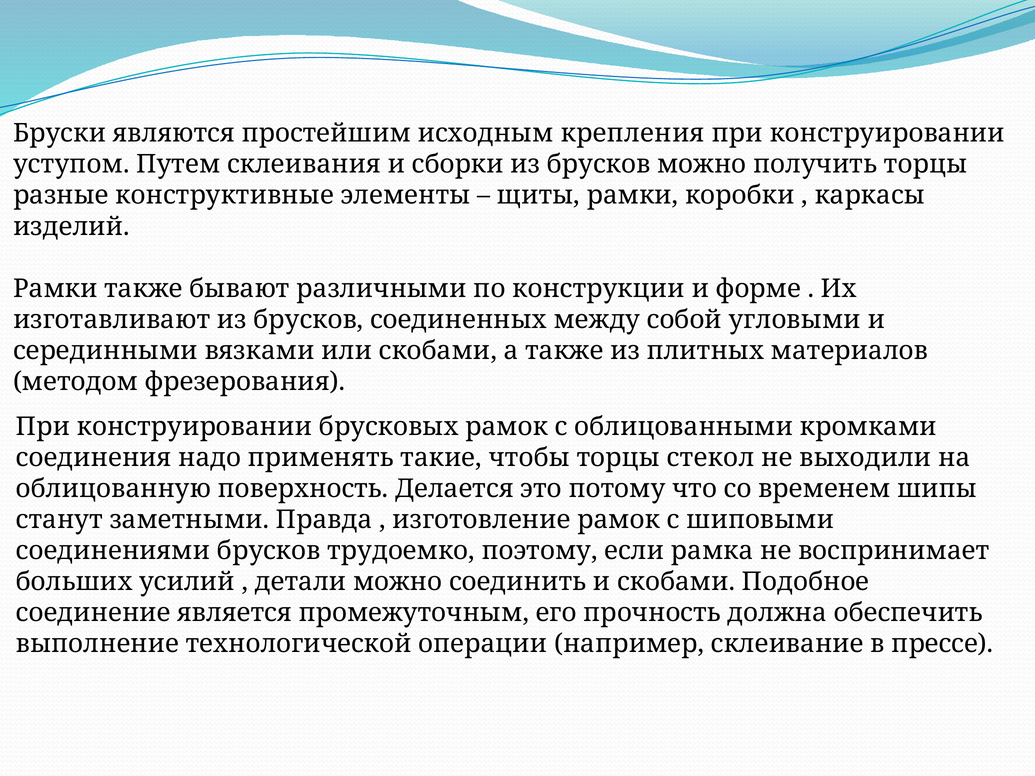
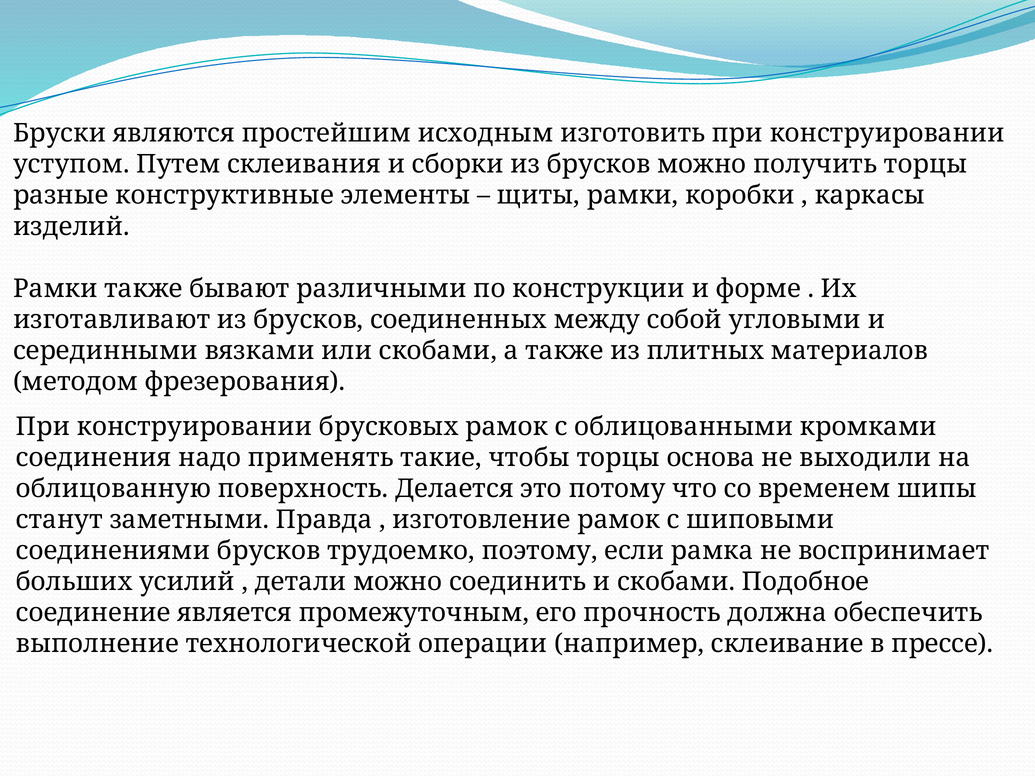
крепления: крепления -> изготовить (633, 133)
стекол: стекол -> основа (711, 458)
